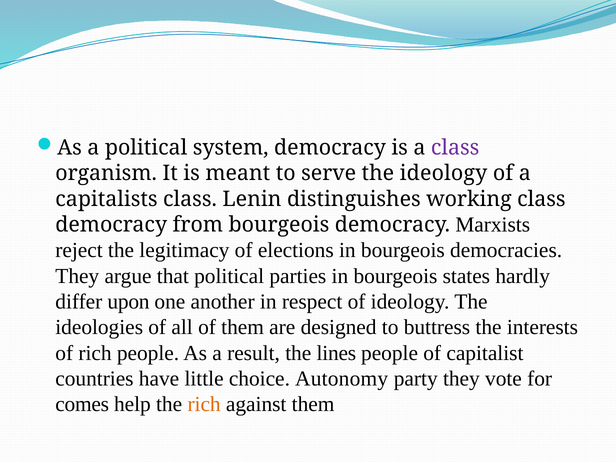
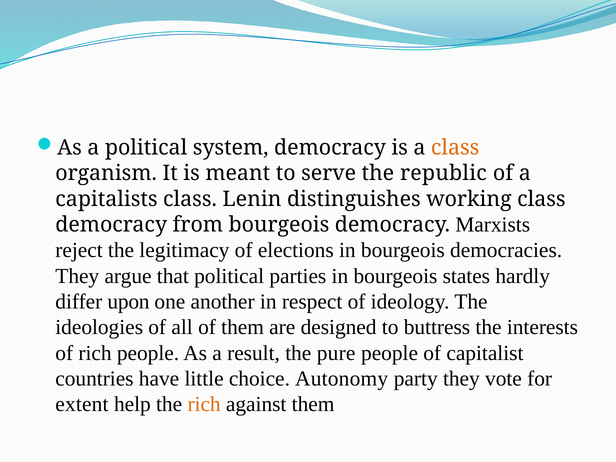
class colour: purple -> orange (455, 148)
the ideology: ideology -> republic (443, 173)
lines: lines -> pure (336, 353)
comes: comes -> extent (82, 404)
